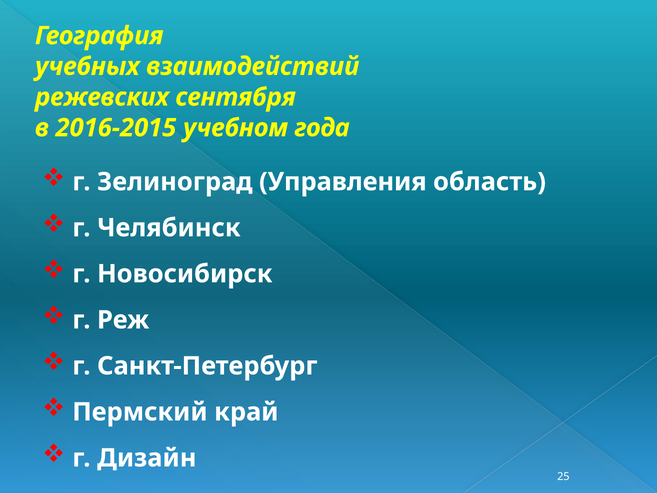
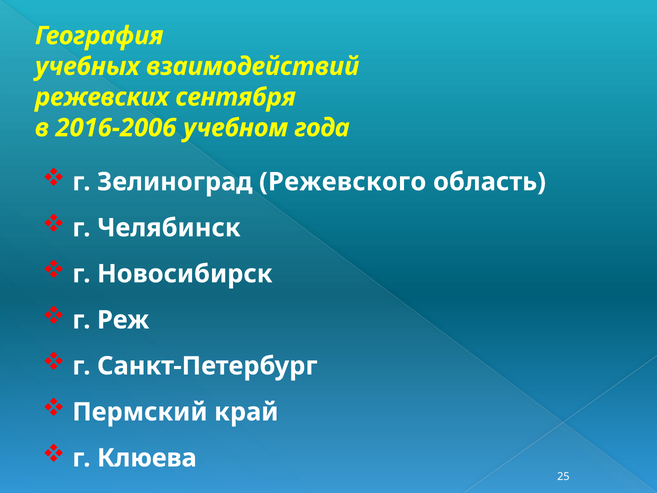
2016-2015: 2016-2015 -> 2016-2006 (116, 128)
Управления: Управления -> Режевского (343, 182)
Дизайн: Дизайн -> Клюева (147, 458)
